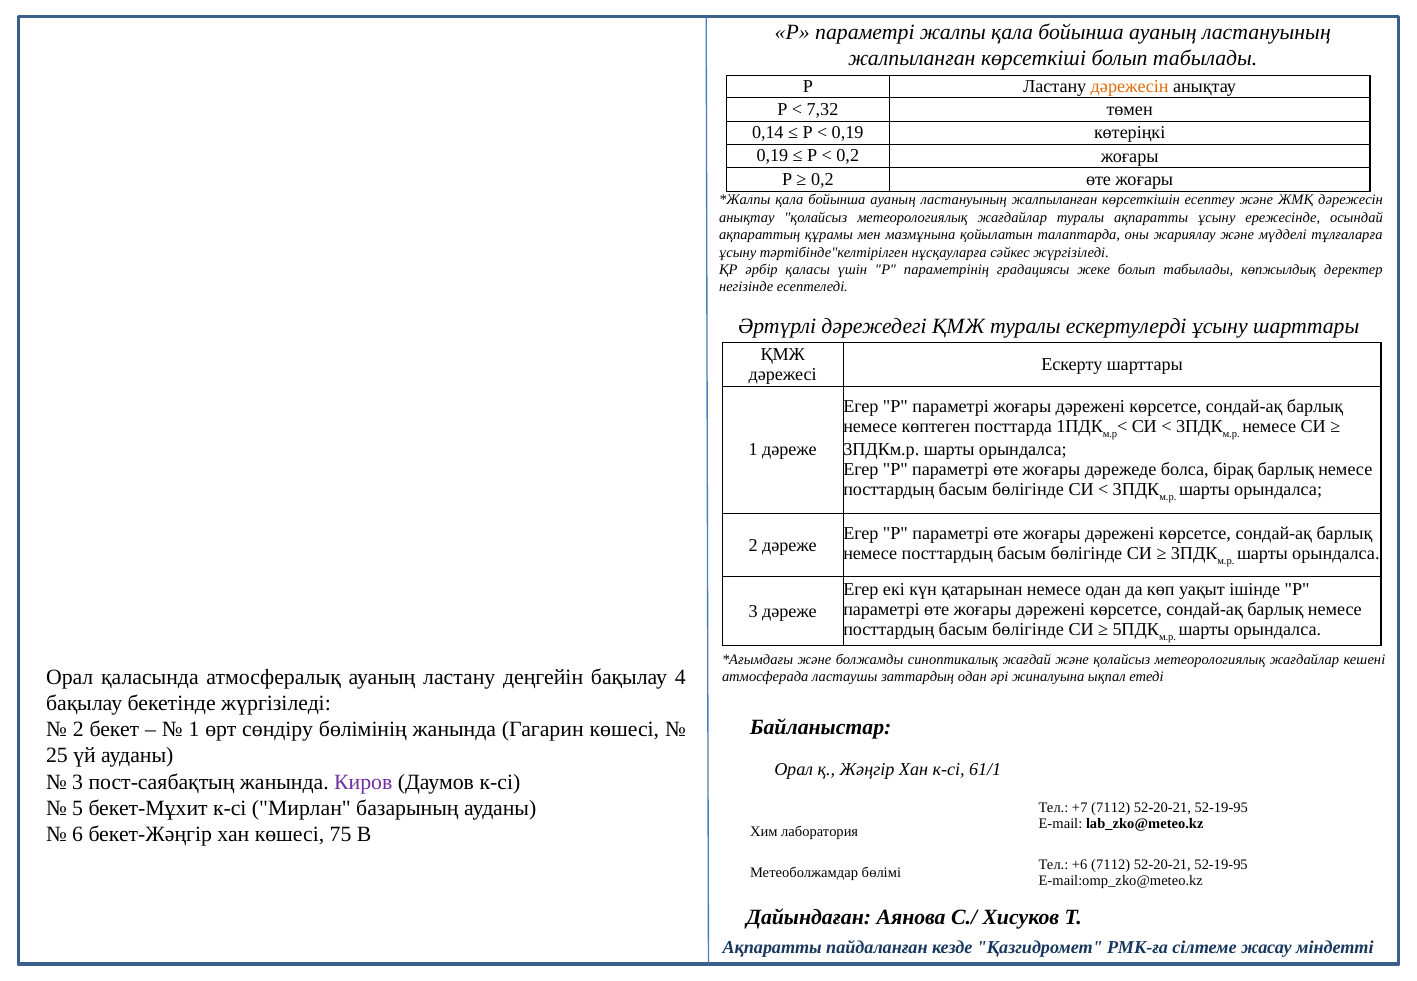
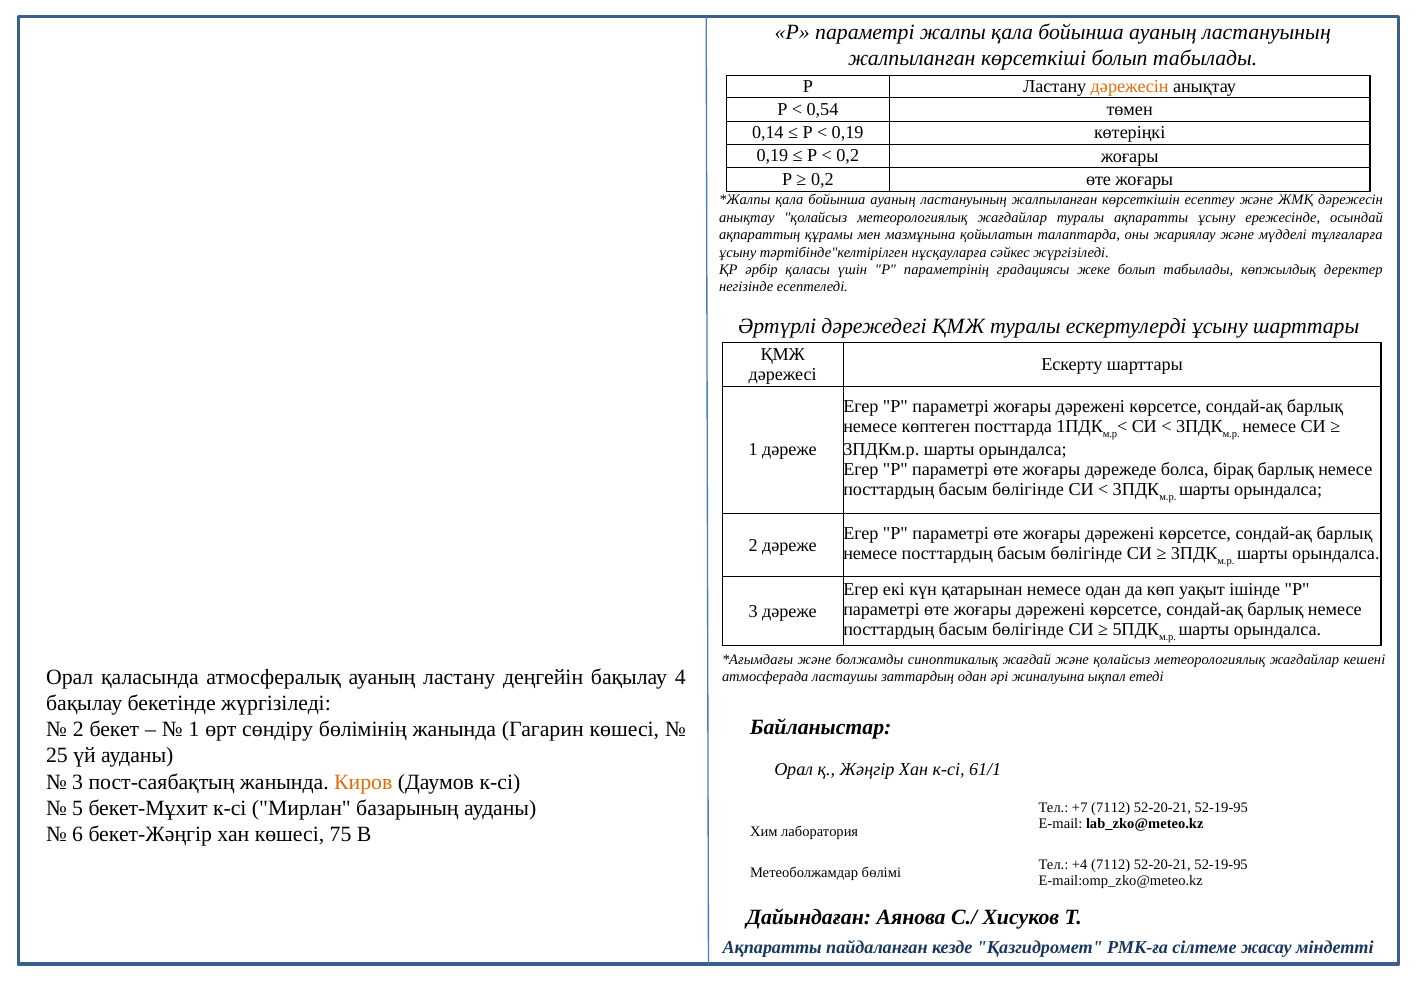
7,32: 7,32 -> 0,54 (822, 109)
Киров colour: purple -> orange (363, 782)
+6: +6 -> +4 (1080, 865)
